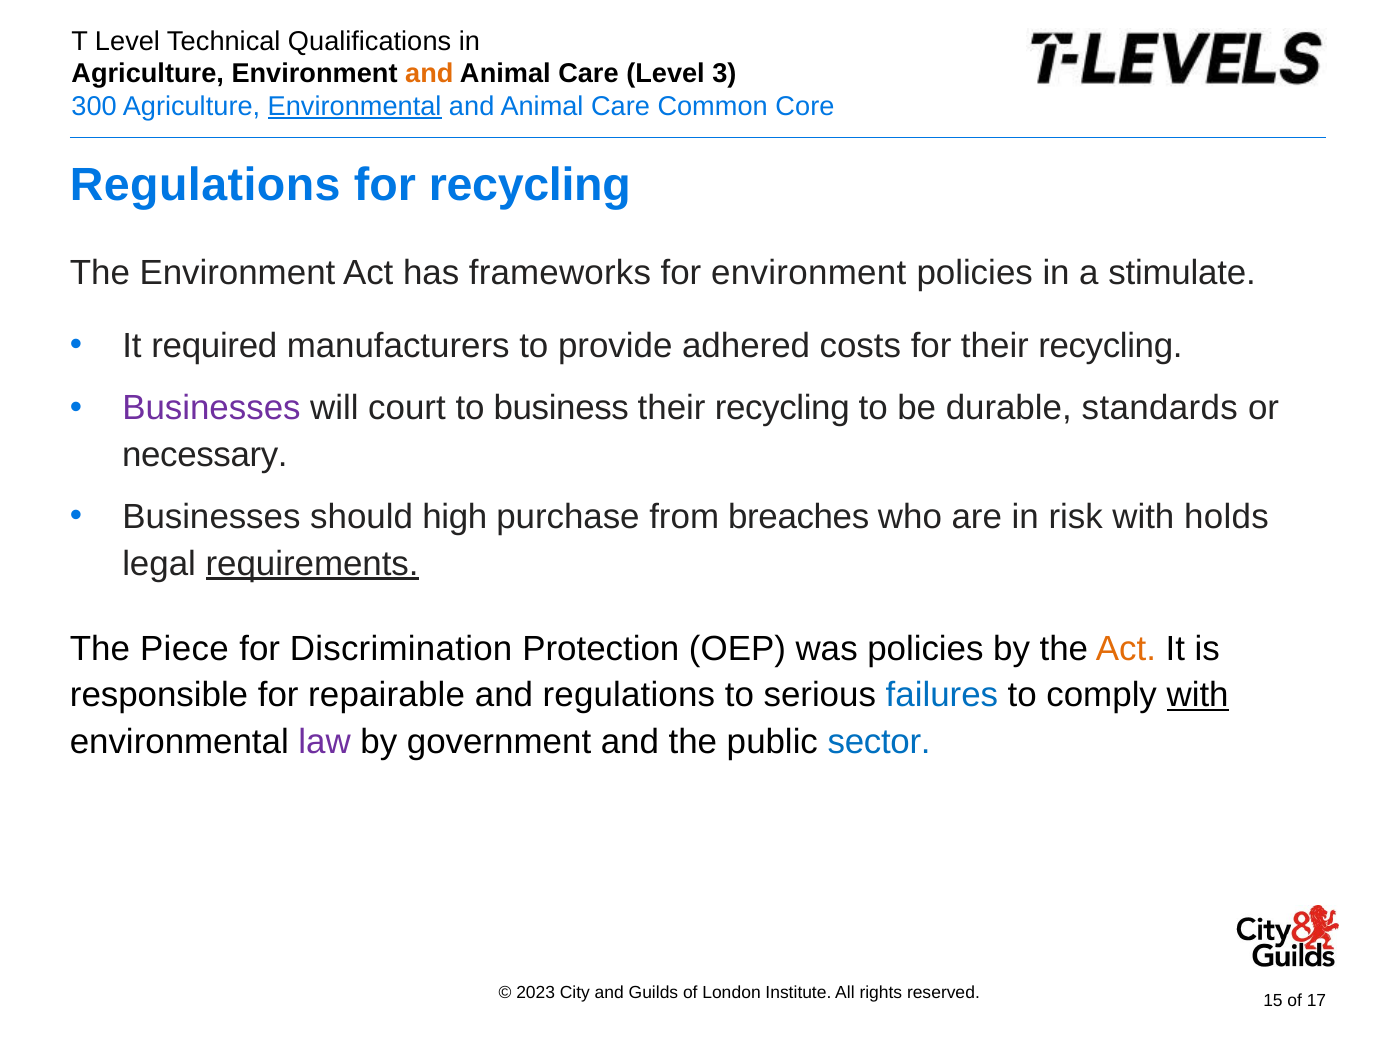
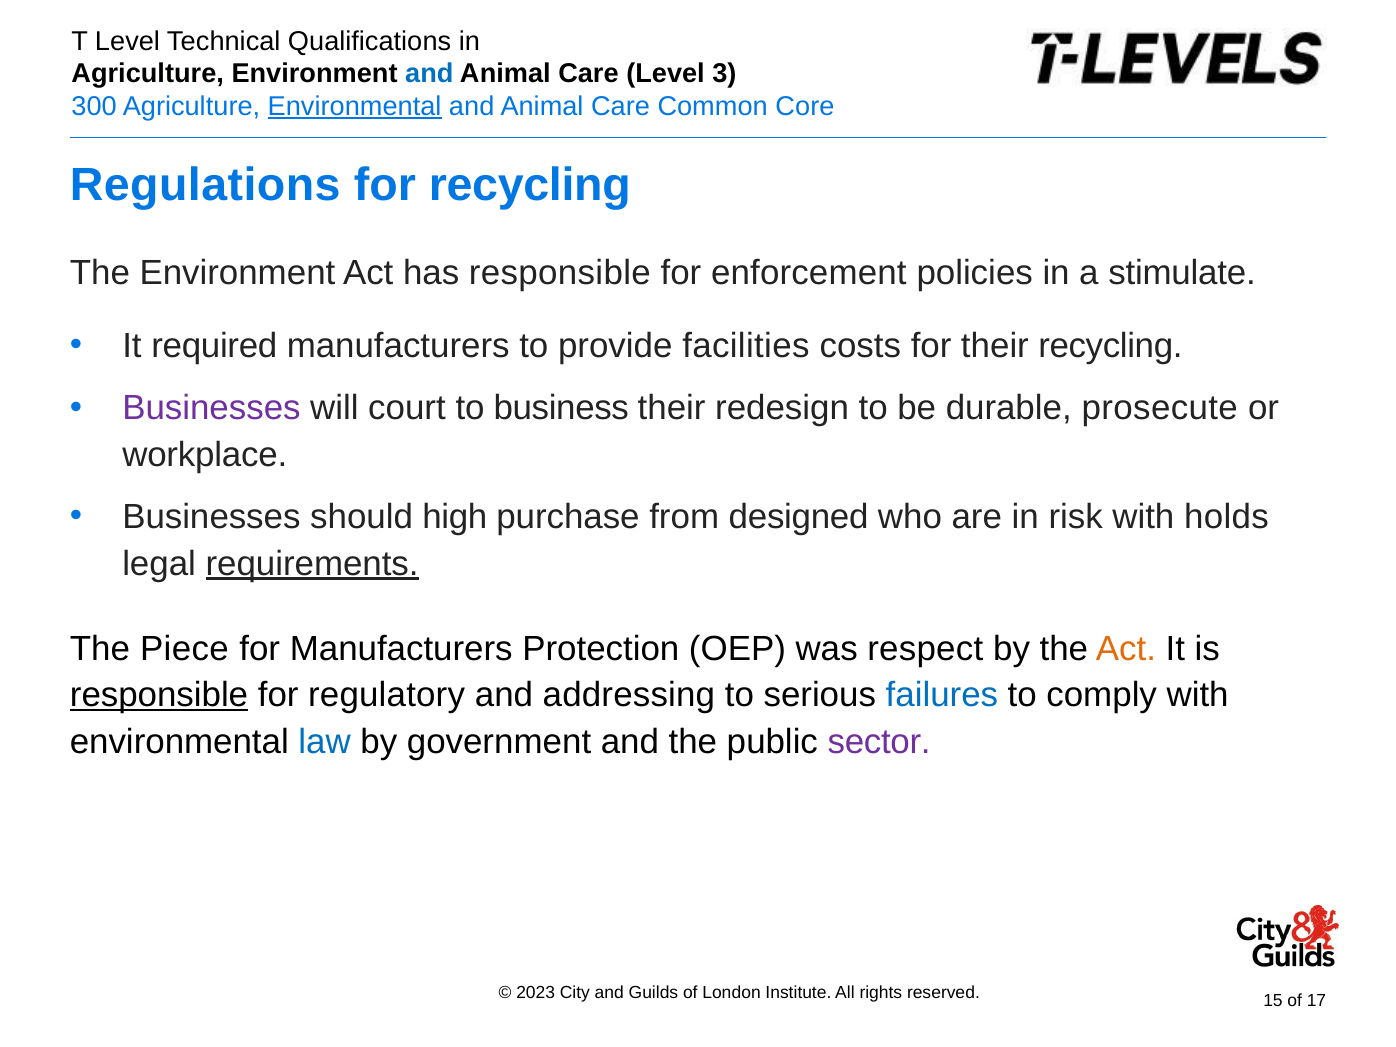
and colour: orange -> blue (429, 74)
has frameworks: frameworks -> responsible (560, 273)
for environment: environment -> enforcement (809, 273)
adhered: adhered -> facilities (746, 346)
recycling: recycling -> redesign (782, 408)
standards: standards -> prosecute (1160, 408)
necessary: necessary -> workplace (205, 455)
breaches: breaches -> designed (799, 517)
for Discrimination: Discrimination -> Manufacturers (401, 649)
was policies: policies -> respect (925, 649)
responsible underline: none -> present (159, 695)
repairable: repairable -> regulatory (387, 695)
and regulations: regulations -> addressing (629, 695)
with underline: present -> none (1198, 695)
law colour: purple -> blue (325, 742)
sector colour: blue -> purple (879, 742)
